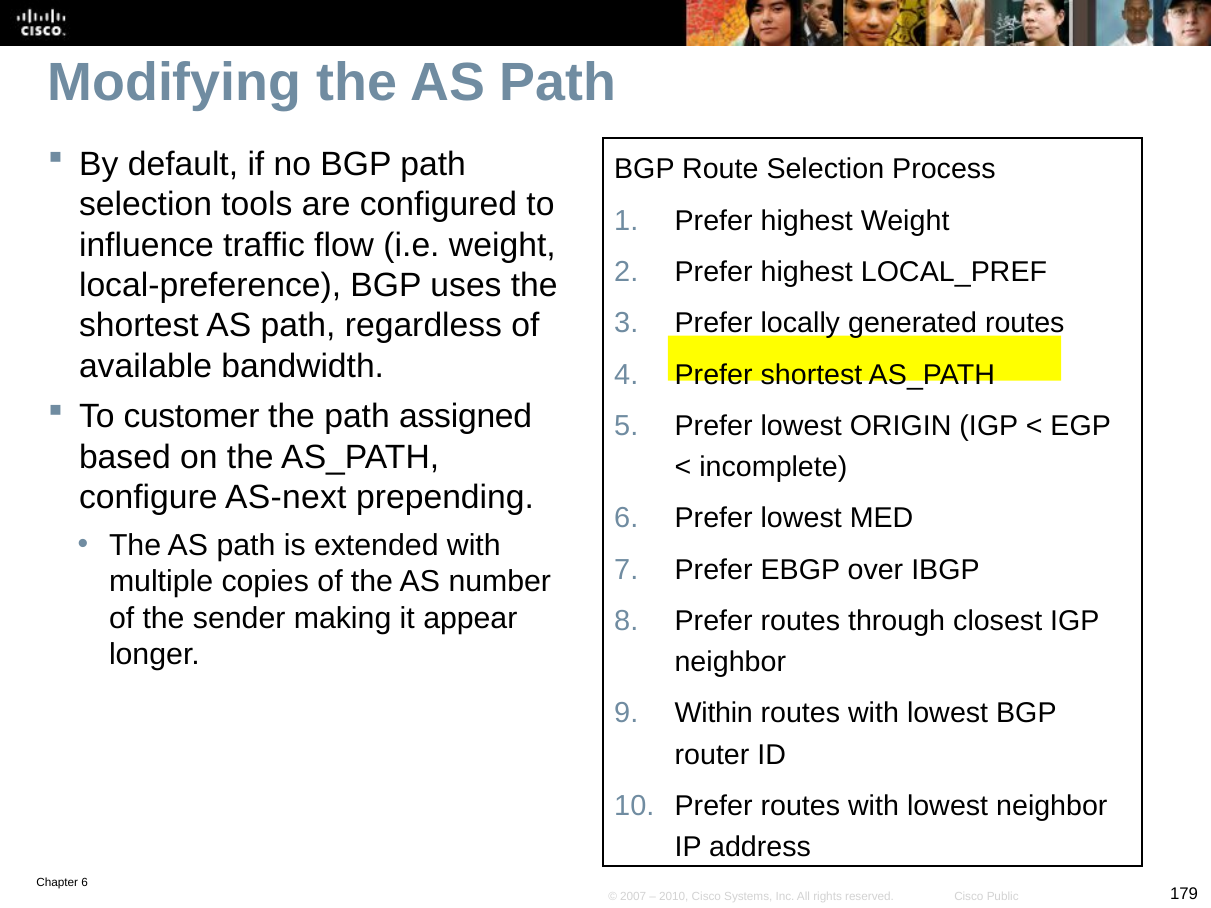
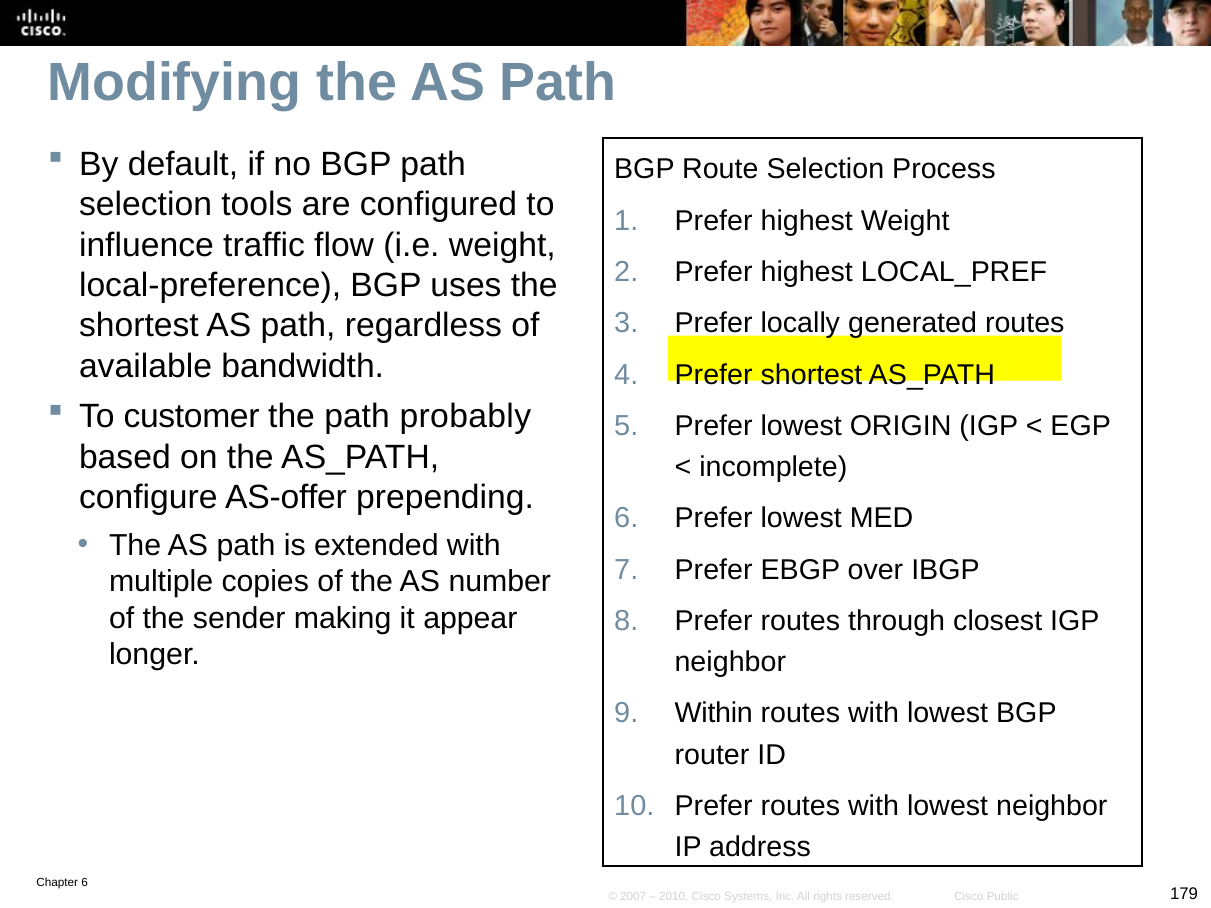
assigned: assigned -> probably (465, 417)
AS-next: AS-next -> AS-offer (286, 497)
